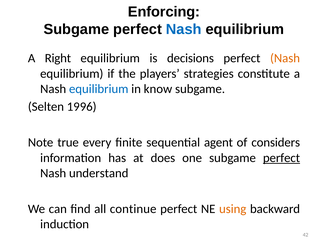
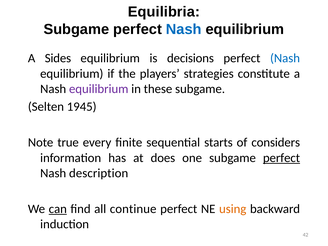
Enforcing: Enforcing -> Equilibria (164, 12)
Right: Right -> Sides (58, 58)
Nash colour: orange -> blue (285, 58)
equilibrium colour: blue -> purple (99, 89)
know: know -> these (158, 89)
1996: 1996 -> 1945 (82, 107)
agent: agent -> starts (218, 143)
understand: understand -> description (99, 173)
can underline: none -> present (58, 209)
